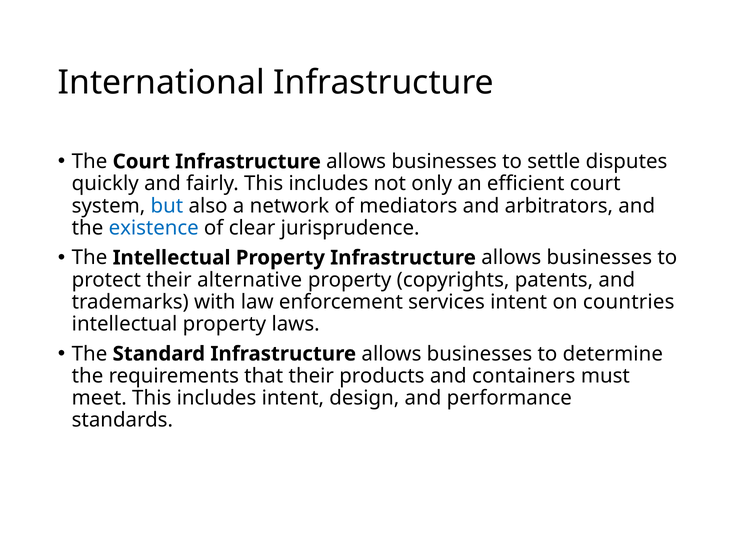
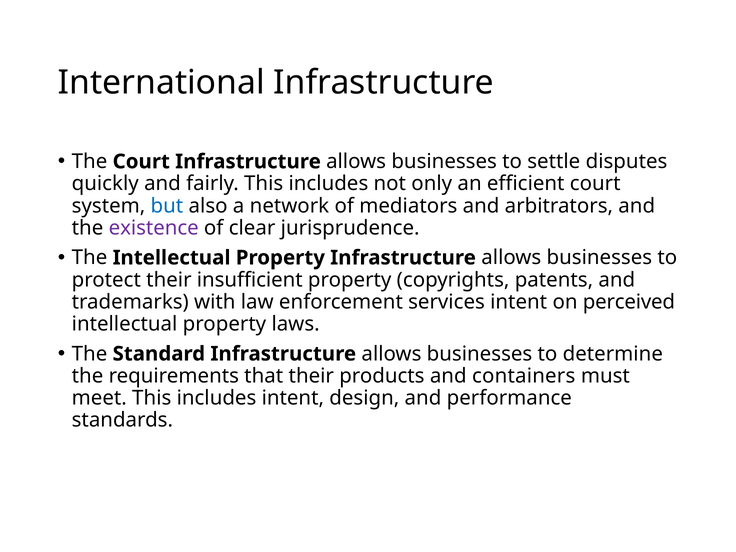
existence colour: blue -> purple (154, 228)
alternative: alternative -> insufficient (250, 280)
countries: countries -> perceived (629, 302)
